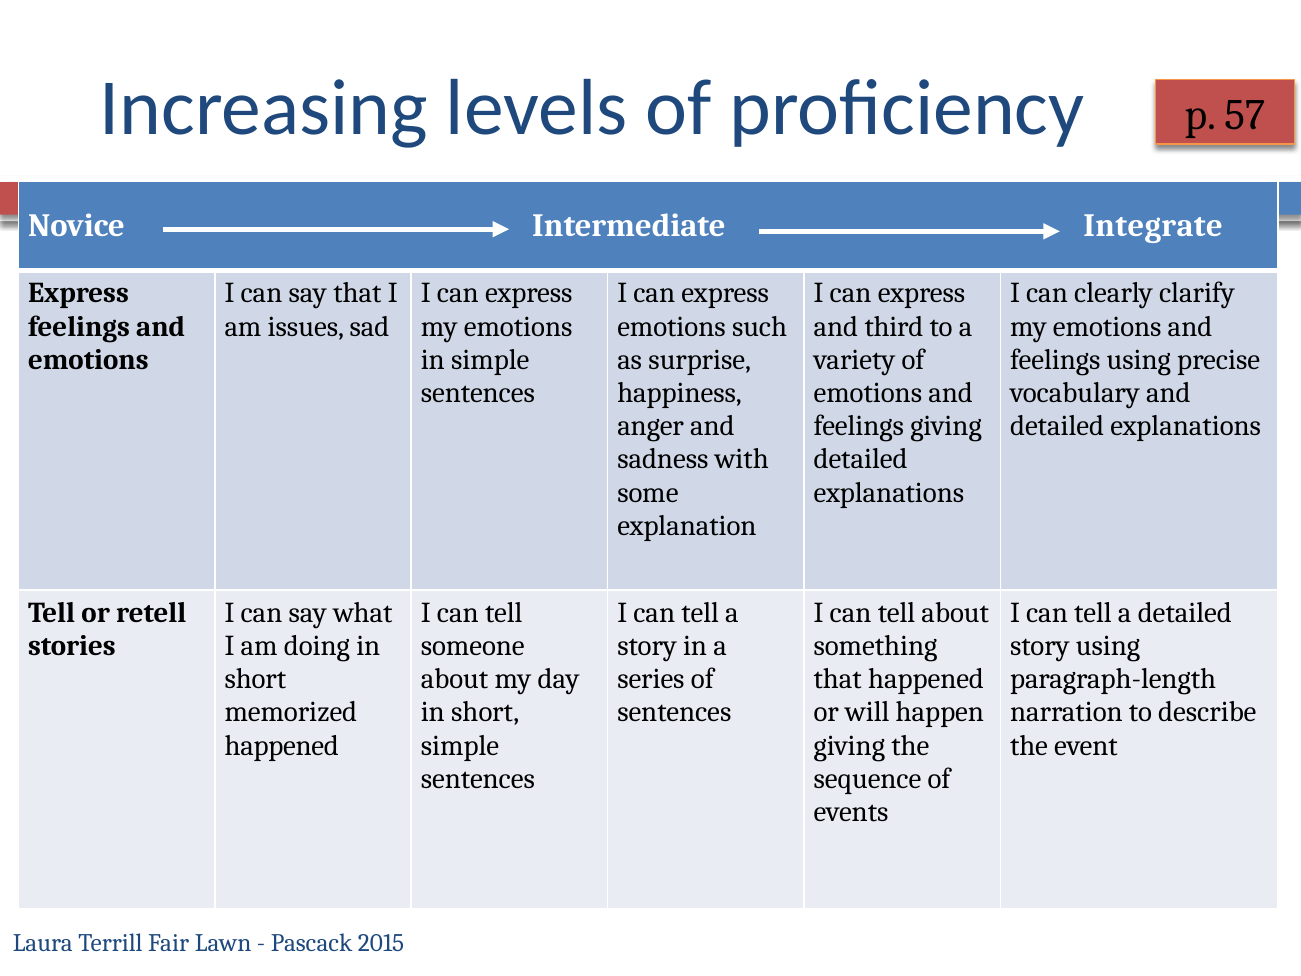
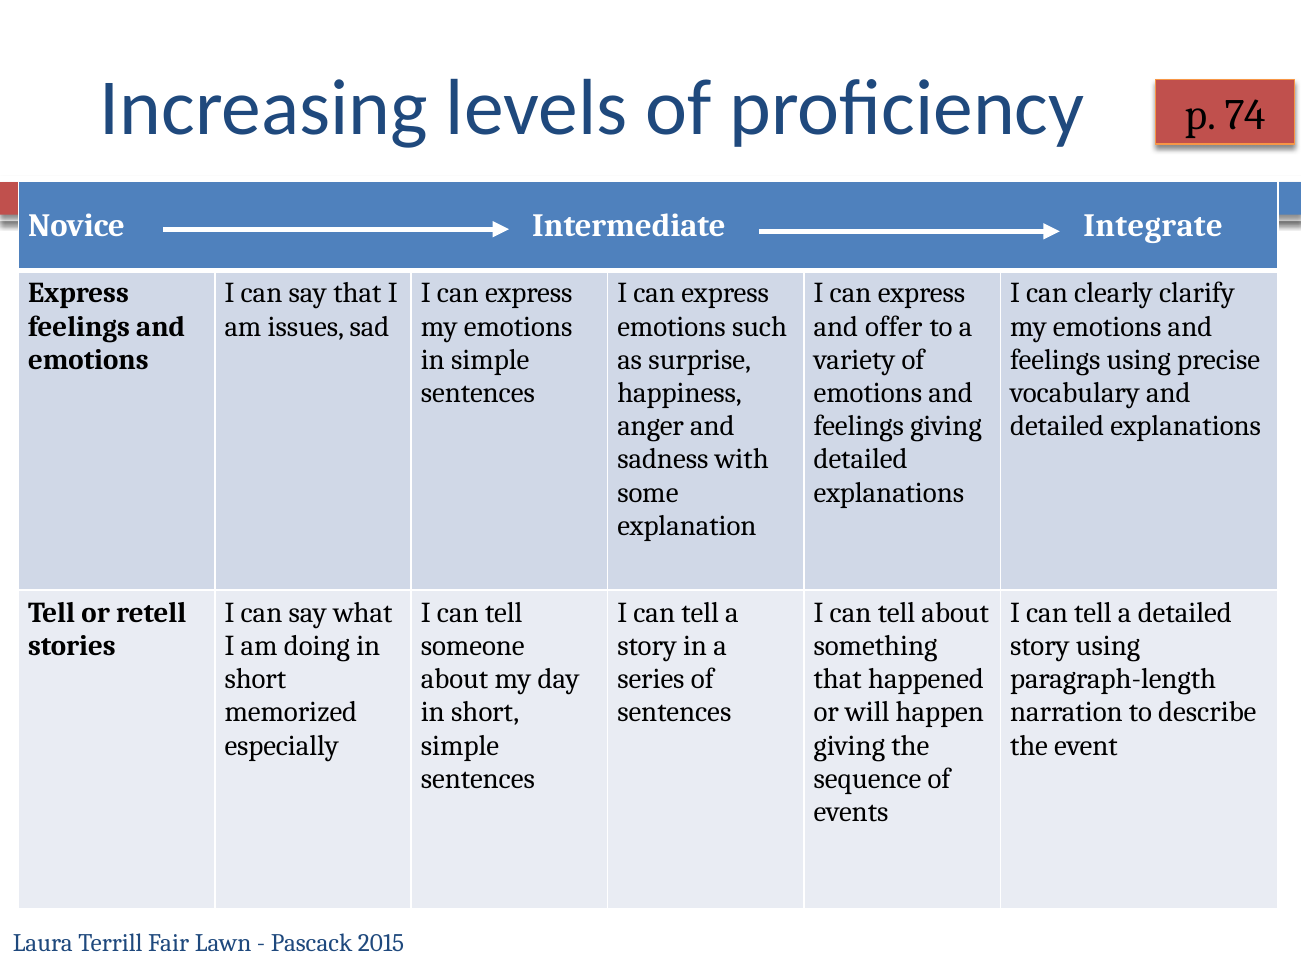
57: 57 -> 74 (1245, 115)
third: third -> offer (894, 327)
happened: happened -> especially (282, 745)
